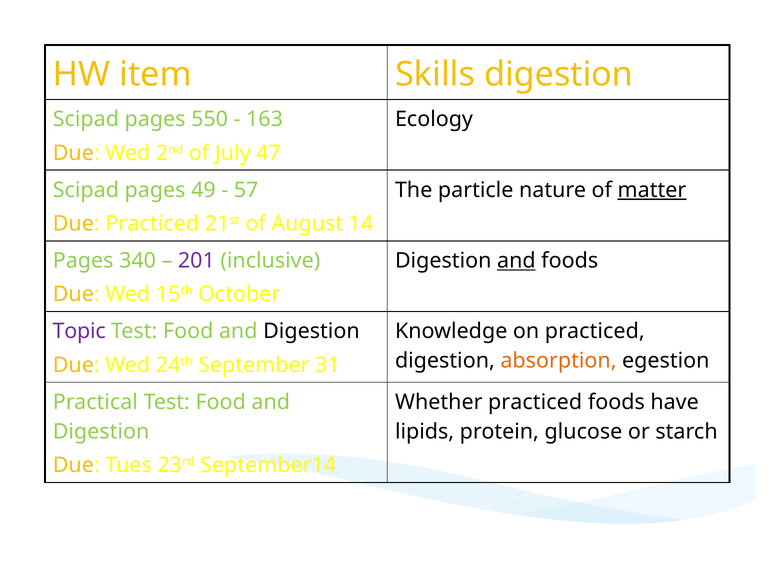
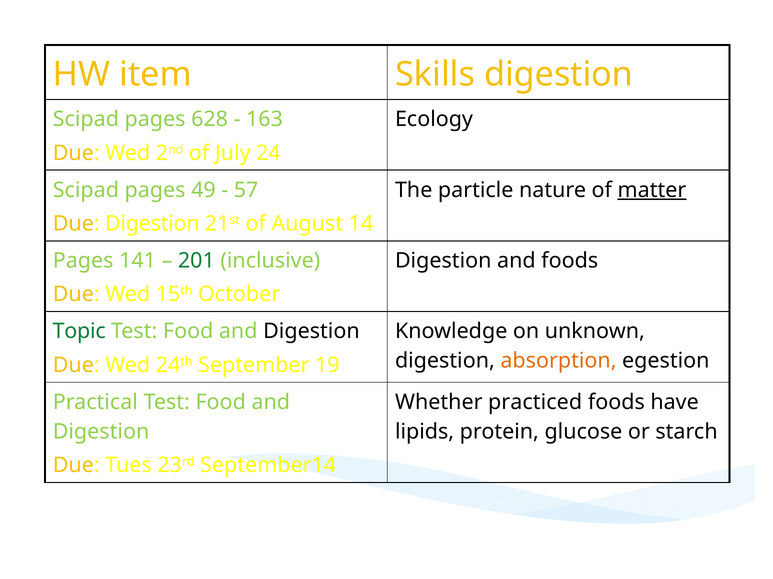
550: 550 -> 628 (210, 119)
47: 47 -> 24 (268, 153)
Due Practiced: Practiced -> Digestion (152, 224)
340: 340 -> 141 (138, 261)
201 colour: purple -> green (196, 261)
and underline: present -> none (516, 261)
Topic colour: purple -> green (79, 332)
on practiced: practiced -> unknown (595, 332)
31: 31 -> 19 (327, 366)
